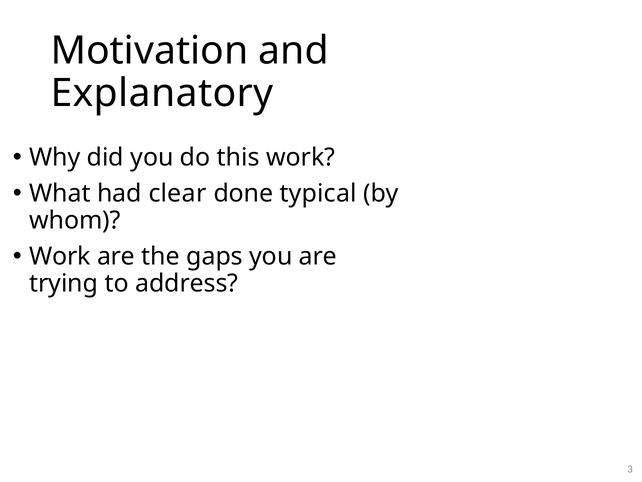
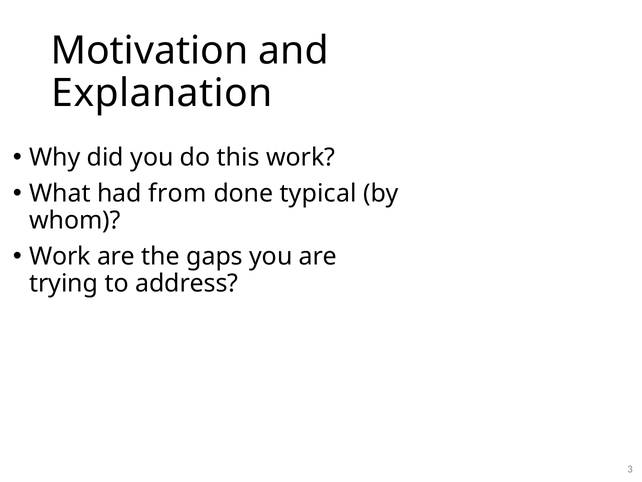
Explanatory: Explanatory -> Explanation (162, 93)
clear: clear -> from (177, 193)
